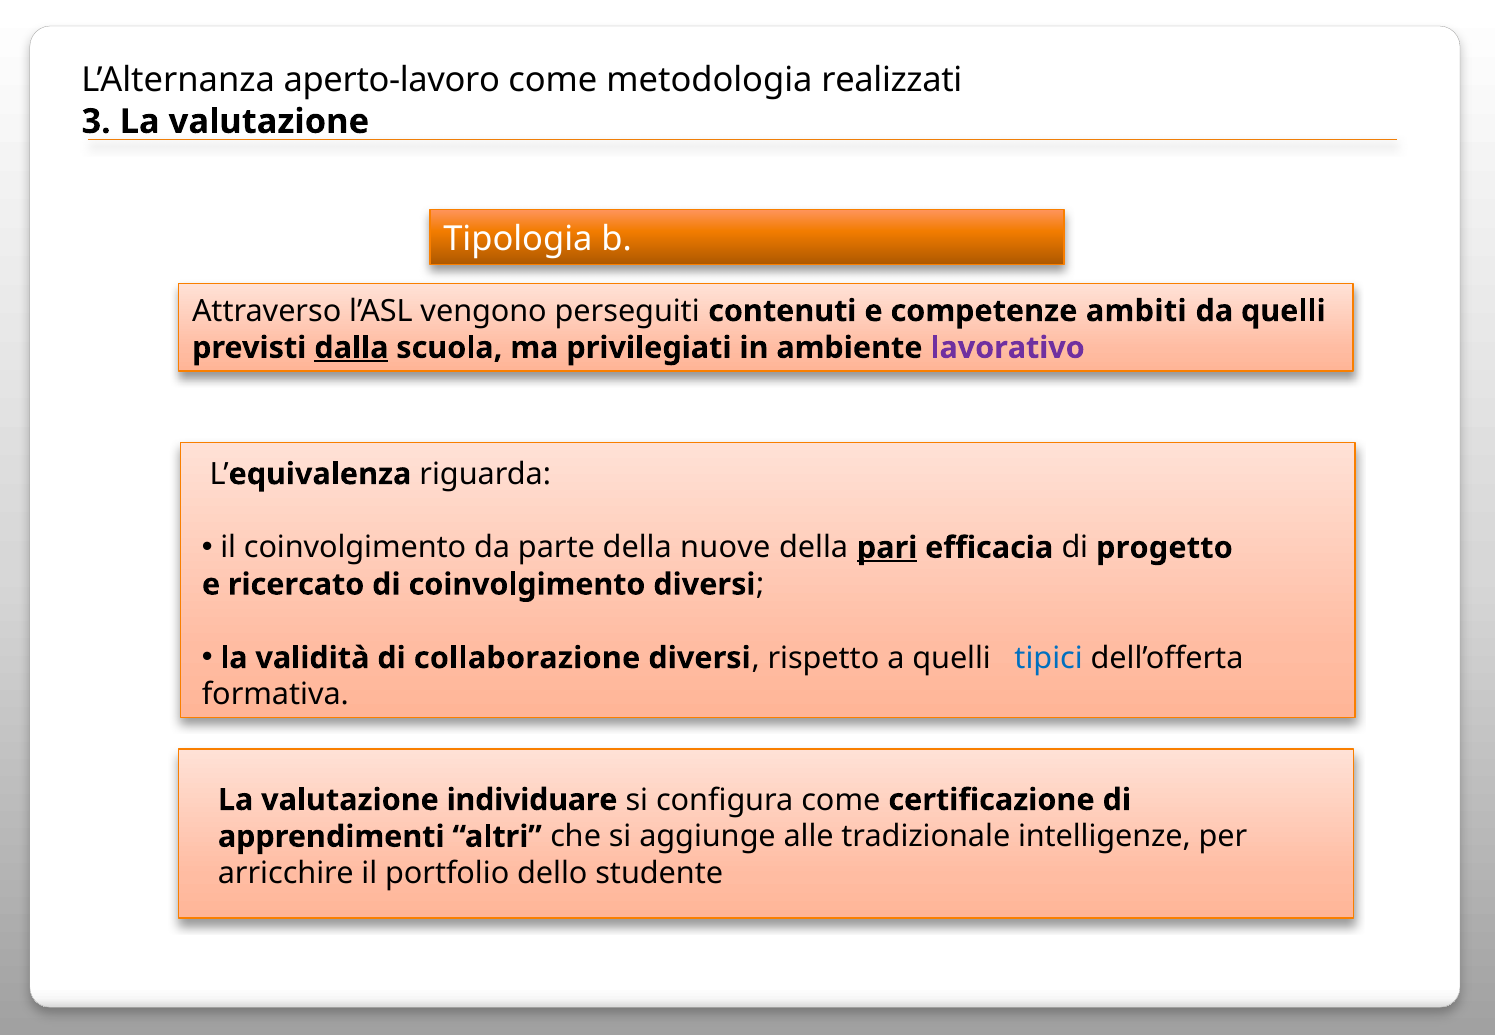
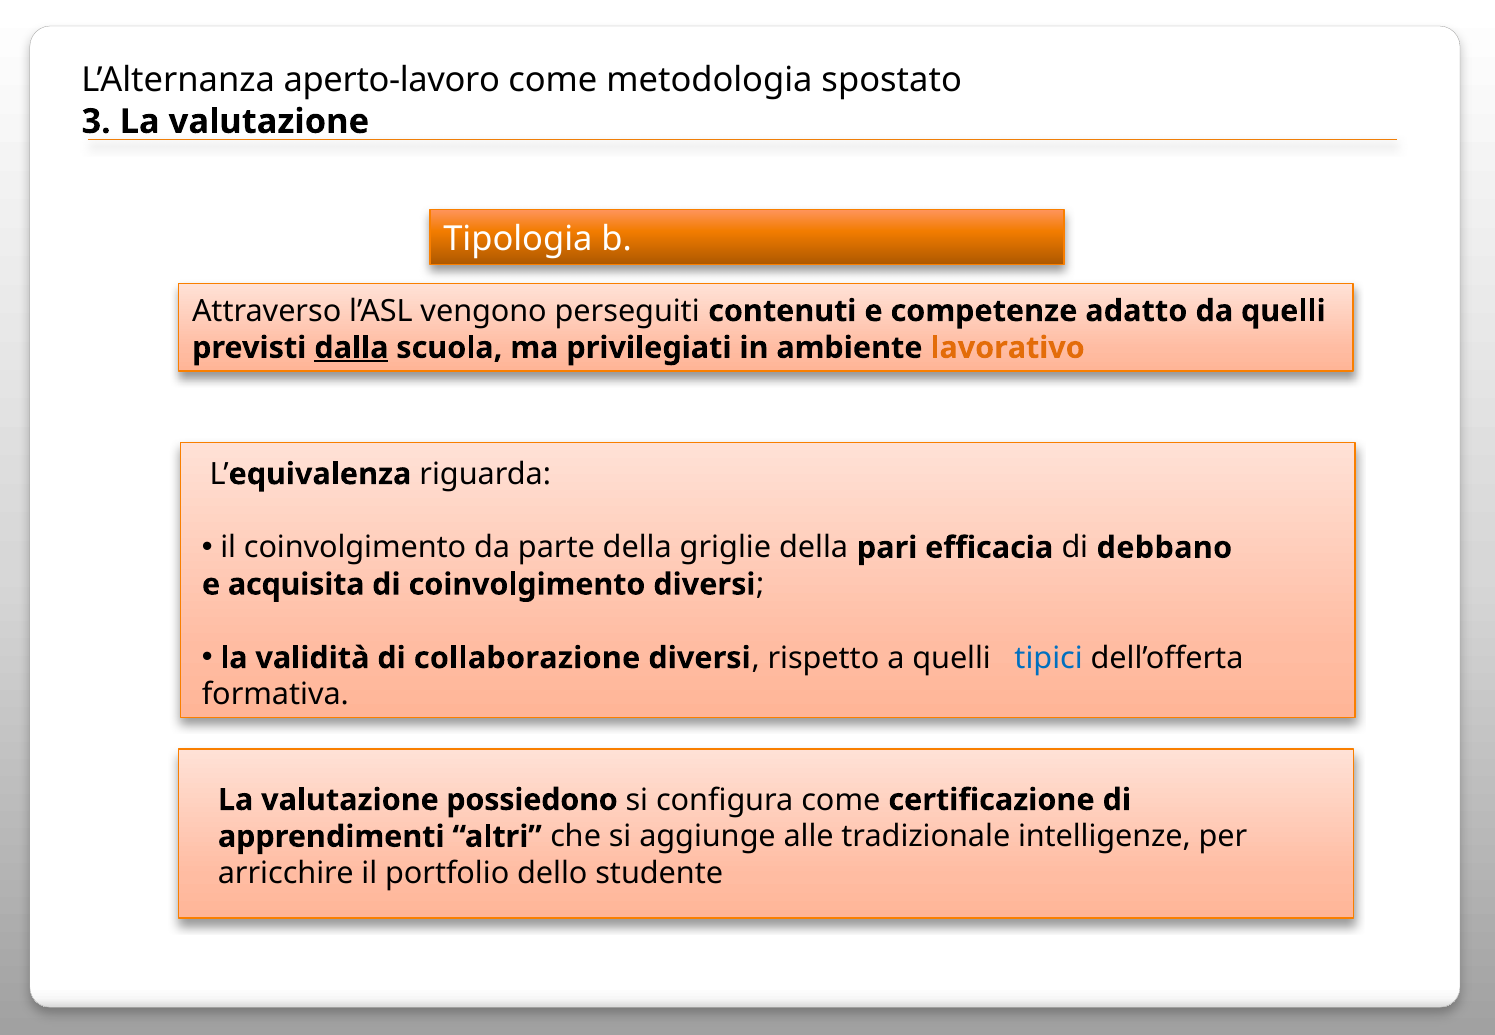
realizzati: realizzati -> spostato (892, 80)
ambiti: ambiti -> adatto (1136, 311)
lavorativo colour: purple -> orange (1008, 348)
nuove: nuove -> griglie (725, 548)
pari underline: present -> none (887, 548)
progetto: progetto -> debbano (1164, 548)
ricercato: ricercato -> acquisita (296, 584)
individuare: individuare -> possiedono (532, 800)
